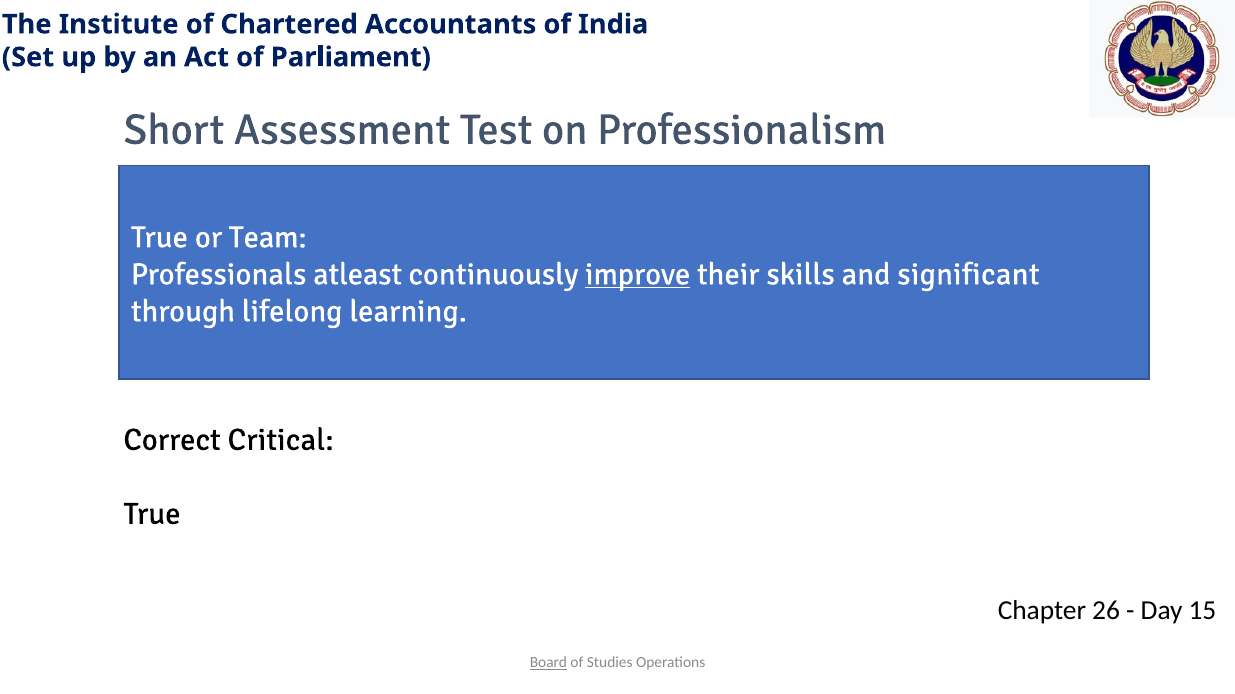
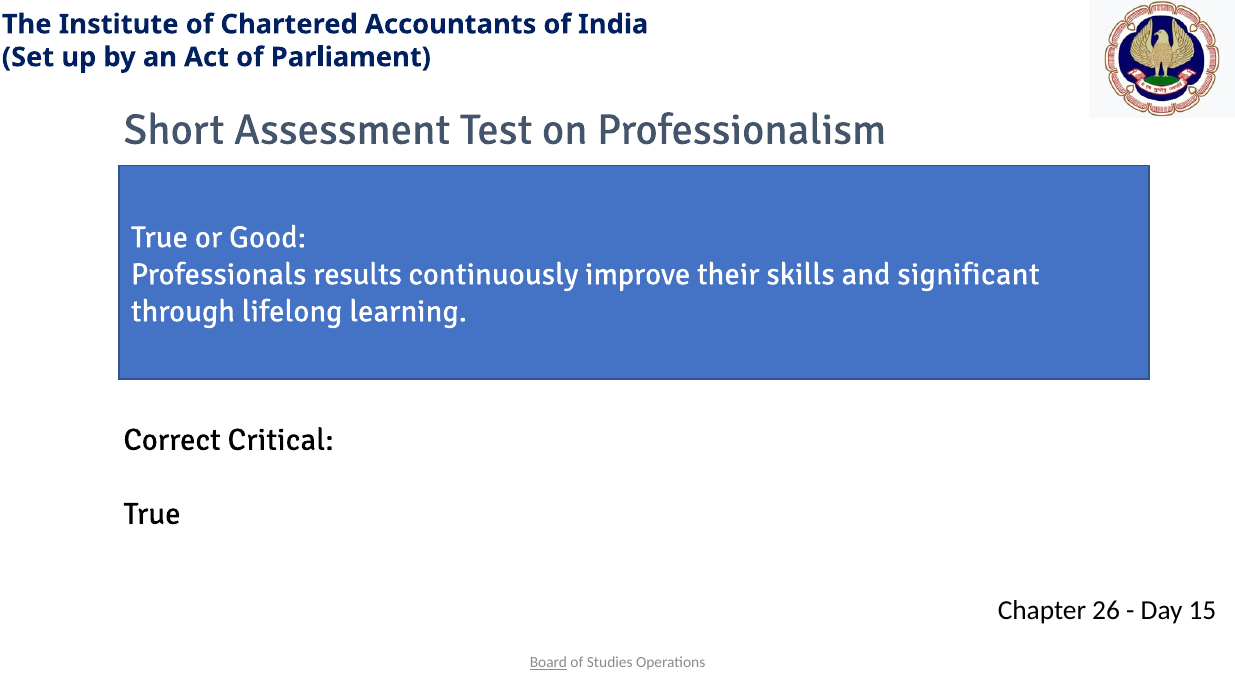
Team: Team -> Good (267, 237)
atleast: atleast -> results (358, 274)
improve underline: present -> none (638, 274)
